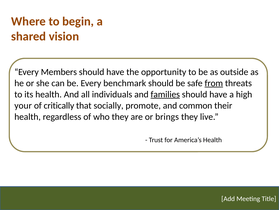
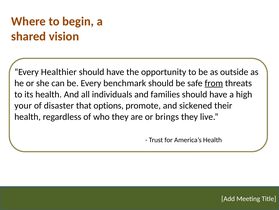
Members: Members -> Healthier (59, 72)
families underline: present -> none (165, 94)
critically: critically -> disaster (59, 105)
socially: socially -> options (109, 105)
common: common -> sickened (196, 105)
